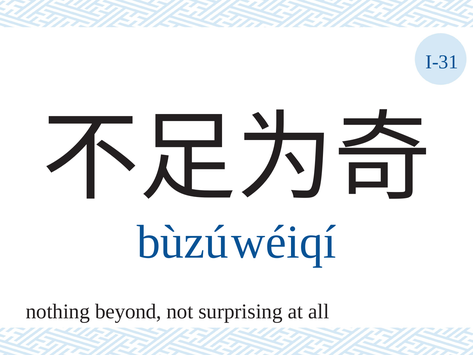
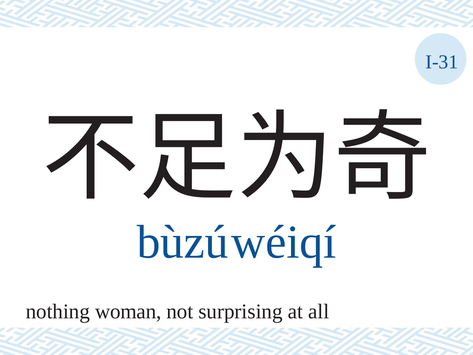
beyond: beyond -> woman (128, 311)
